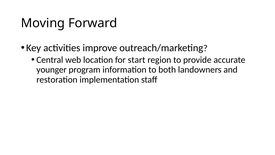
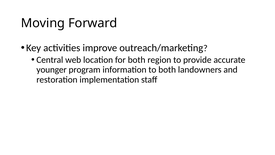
for start: start -> both (137, 60)
